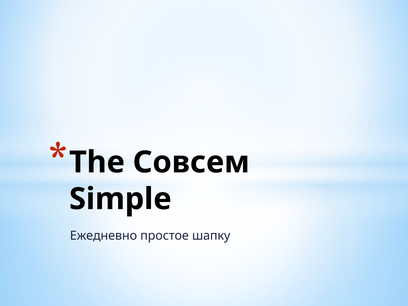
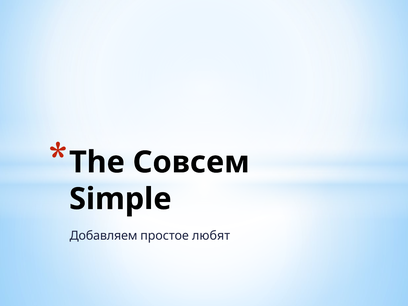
Ежедневно: Ежедневно -> Добавляем (104, 236)
шапку: шапку -> любят (211, 236)
